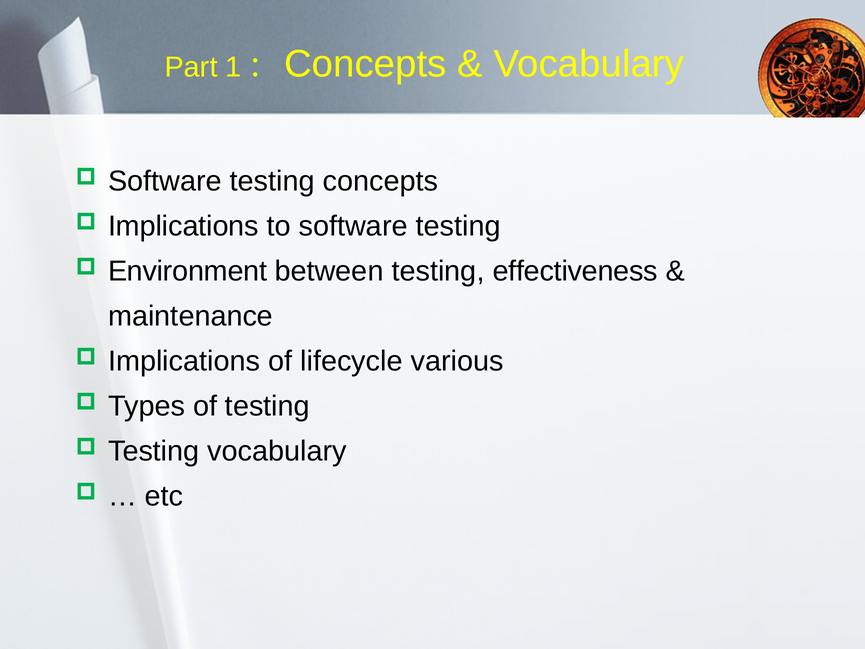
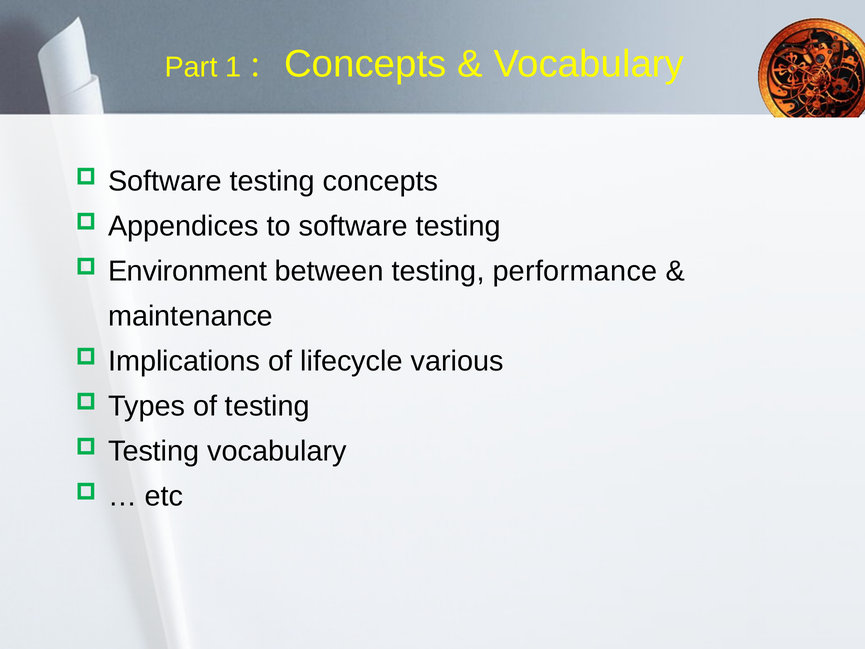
Implications: Implications -> Appendices (183, 226)
effectiveness: effectiveness -> performance (575, 271)
